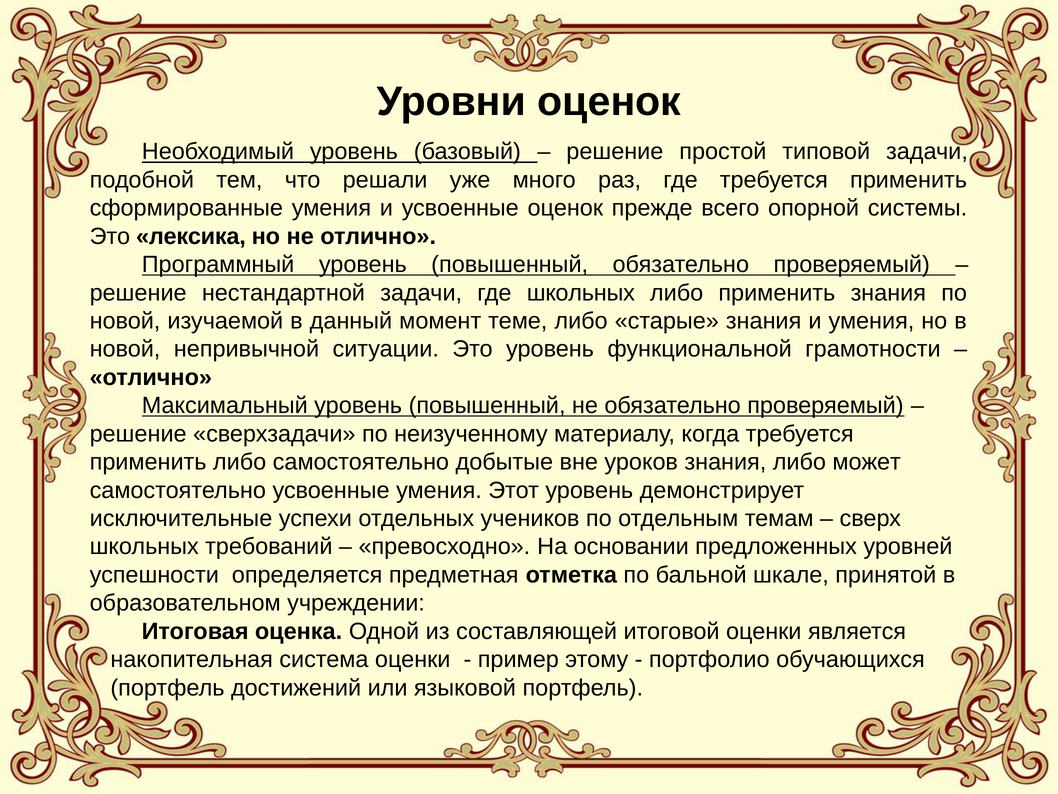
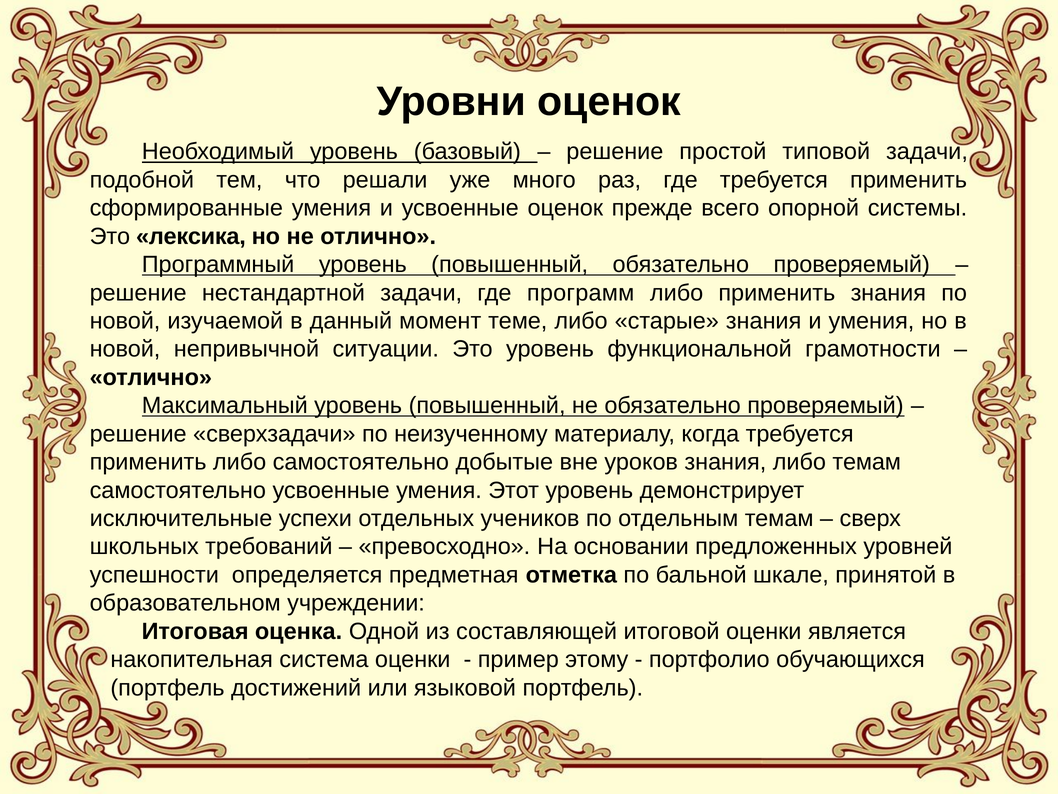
где школьных: школьных -> программ (581, 293)
либо может: может -> темам (867, 462)
